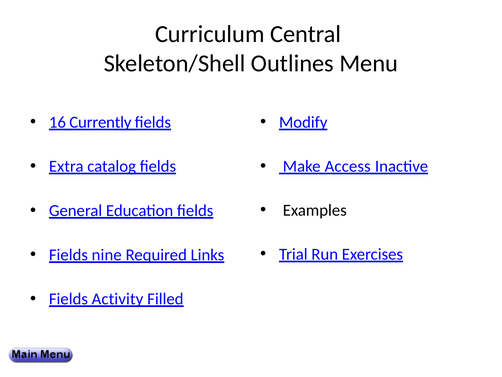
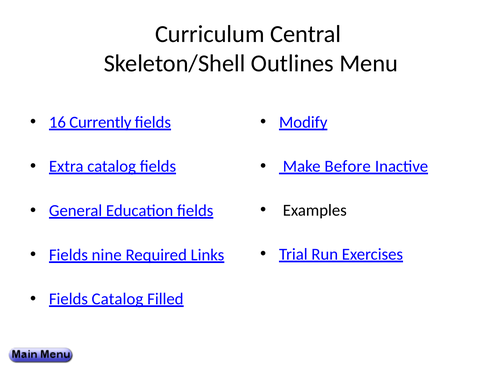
Access: Access -> Before (348, 166)
Fields Activity: Activity -> Catalog (118, 299)
